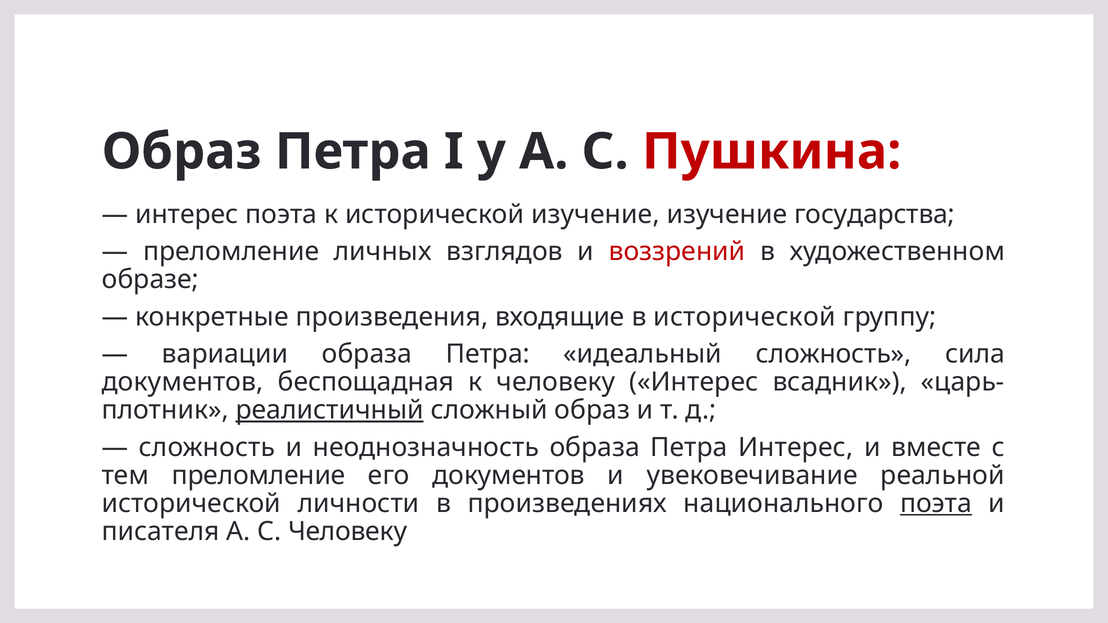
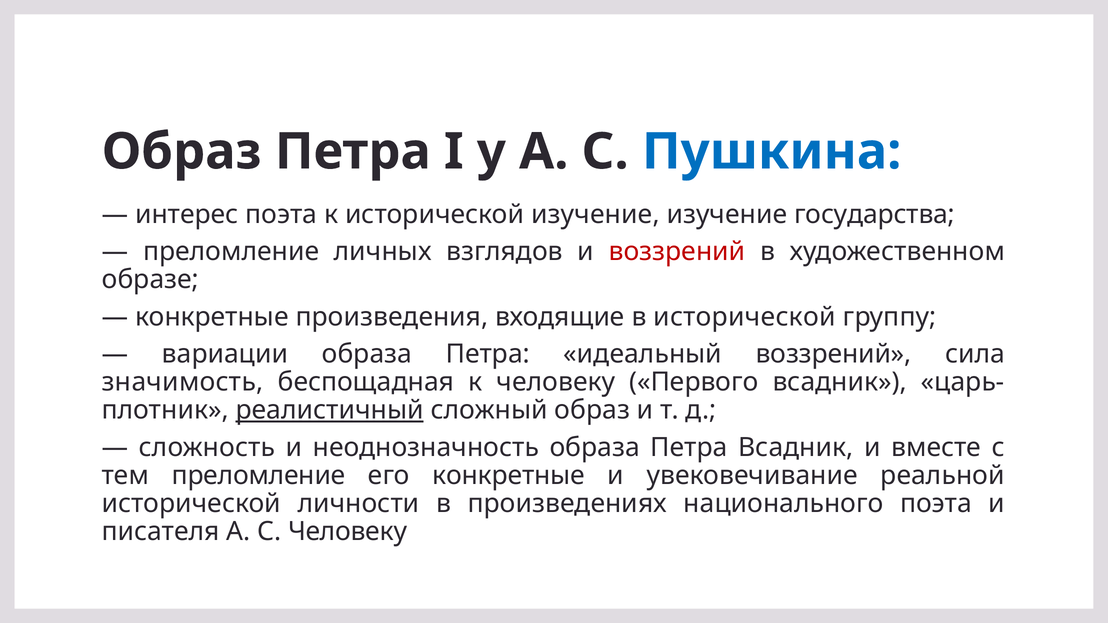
Пушкина colour: red -> blue (772, 152)
идеальный сложность: сложность -> воззрений (834, 354)
документов: документов -> значимость (183, 382)
человеку Интерес: Интерес -> Первого (694, 382)
Петра Интерес: Интерес -> Всадник (796, 448)
его документов: документов -> конкретные (509, 476)
поэта underline: present -> none (936, 504)
